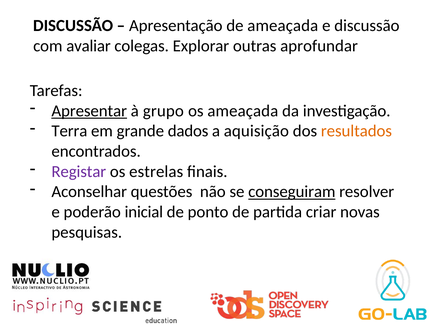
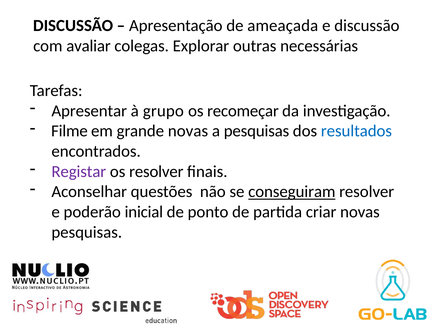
aprofundar: aprofundar -> necessárias (319, 46)
Apresentar underline: present -> none (89, 111)
os ameaçada: ameaçada -> recomeçar (243, 111)
Terra: Terra -> Filme (69, 131)
grande dados: dados -> novas (188, 131)
a aquisição: aquisição -> pesquisas (257, 131)
resultados colour: orange -> blue (356, 131)
os estrelas: estrelas -> resolver (156, 171)
